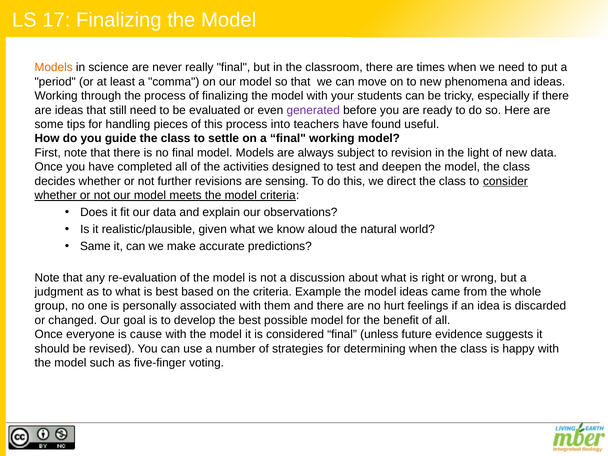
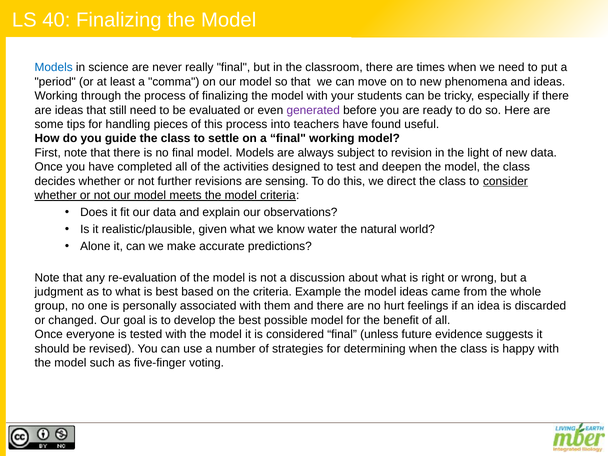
17: 17 -> 40 (56, 20)
Models colour: orange -> blue (54, 68)
aloud: aloud -> water (323, 229)
Same: Same -> Alone (95, 246)
cause: cause -> tested (146, 334)
